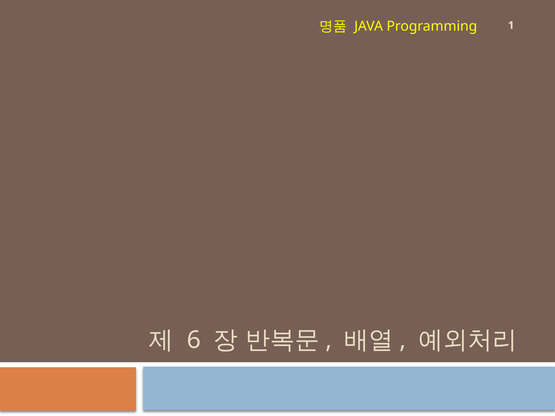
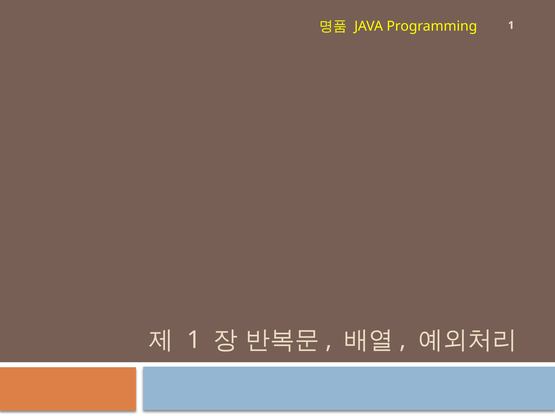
6: 6 -> 1 (194, 340)
